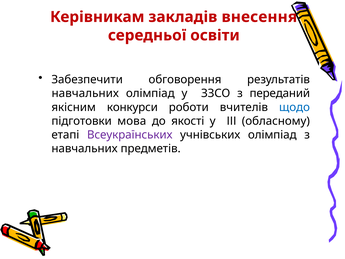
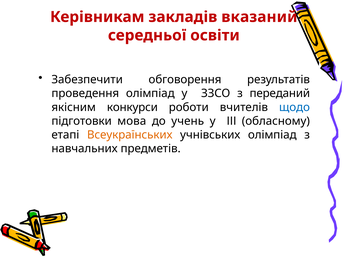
внесення: внесення -> вказаний (259, 17)
навчальних: навчальних -> проведення (85, 93)
якості: якості -> учень (188, 121)
Всеукраїнських colour: purple -> orange (130, 135)
